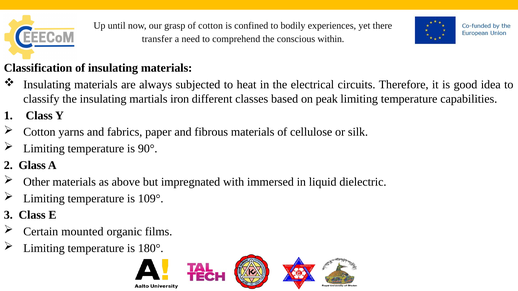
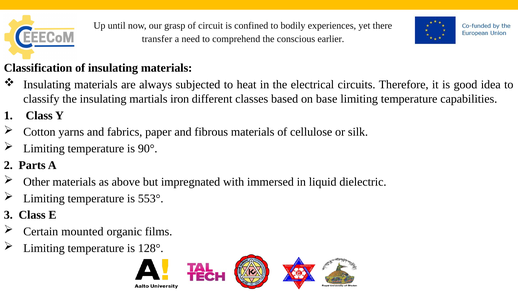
of cotton: cotton -> circuit (211, 26)
within: within -> earlier (331, 39)
peak: peak -> base (327, 99)
Glass: Glass -> Parts (32, 165)
109°: 109° -> 553° (151, 199)
180°: 180° -> 128° (151, 249)
